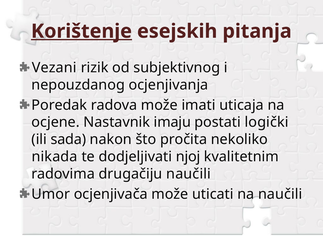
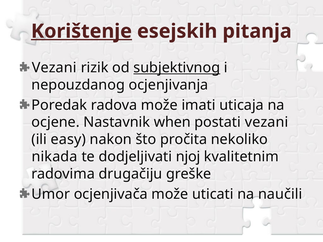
subjektivnog underline: none -> present (177, 68)
imaju: imaju -> when (172, 122)
postati logički: logički -> vezani (267, 122)
sada: sada -> easy (68, 140)
drugačiju naučili: naučili -> greške (189, 174)
